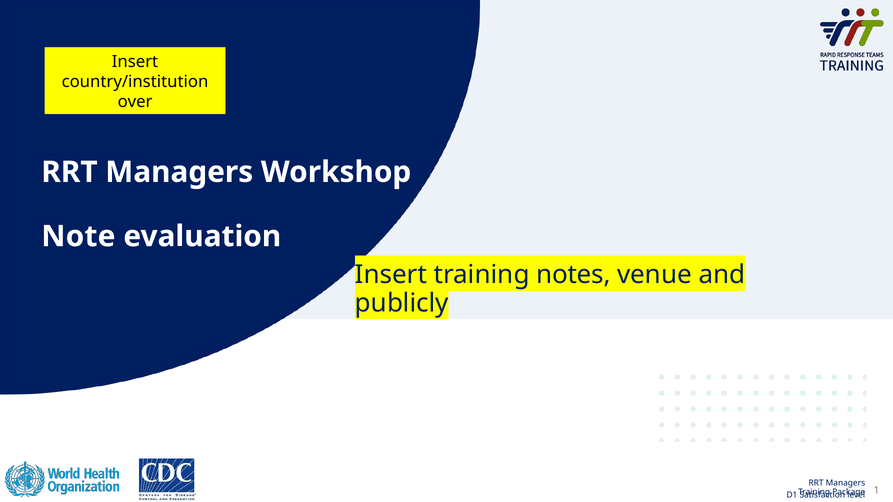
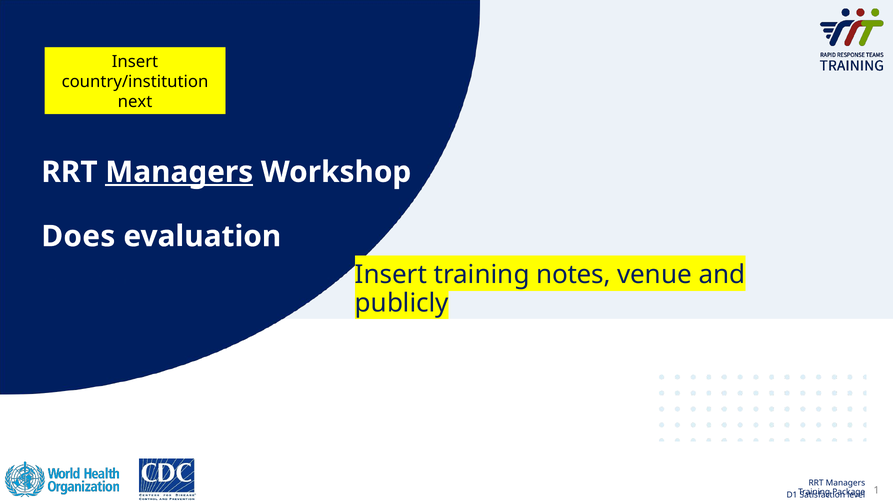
over: over -> next (135, 102)
Managers underline: none -> present (179, 172)
Note: Note -> Does (78, 237)
